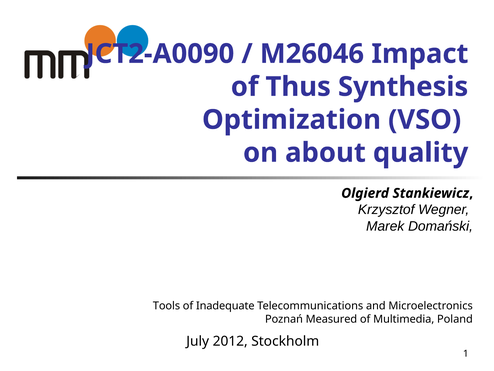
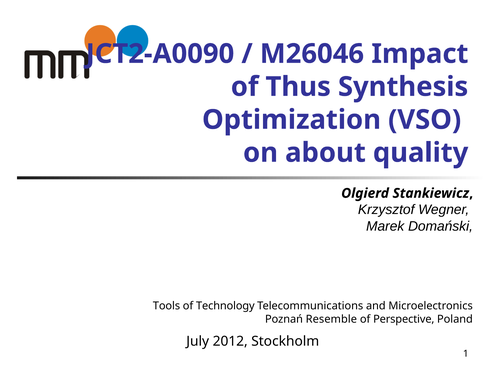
Inadequate: Inadequate -> Technology (225, 305)
Measured: Measured -> Resemble (331, 319)
Multimedia: Multimedia -> Perspective (404, 319)
